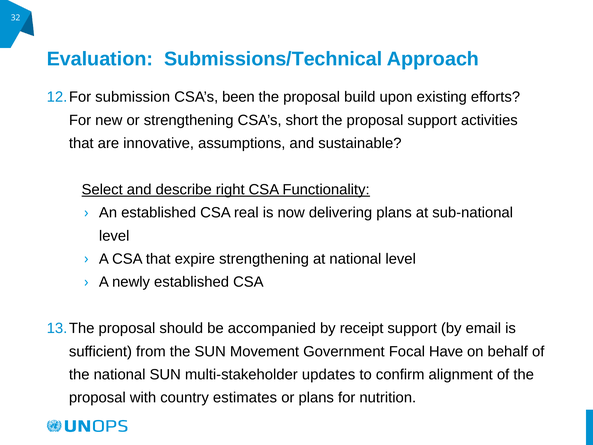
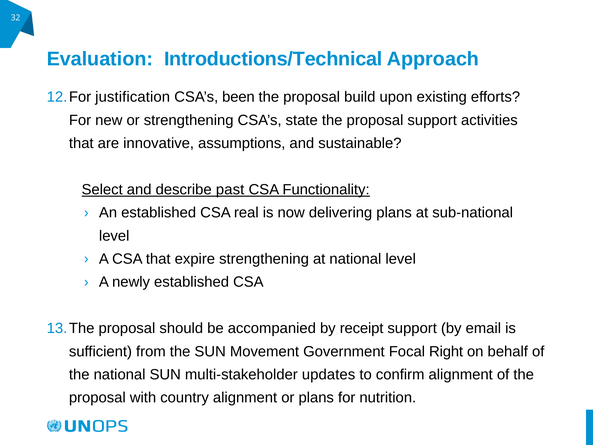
Submissions/Technical: Submissions/Technical -> Introductions/Technical (273, 59)
submission: submission -> justification (133, 97)
short: short -> state (302, 120)
right: right -> past (230, 189)
Have: Have -> Right (446, 351)
country estimates: estimates -> alignment (245, 398)
